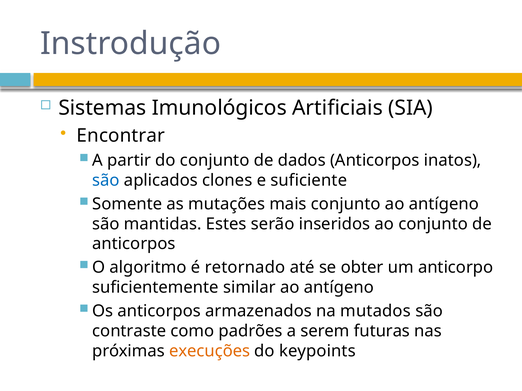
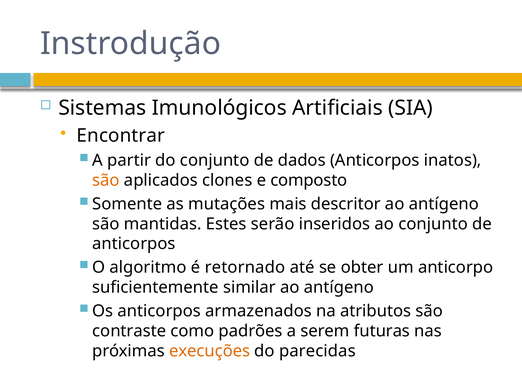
são colour: blue -> orange (106, 181)
suficiente: suficiente -> composto (309, 181)
mais conjunto: conjunto -> descritor (346, 204)
mutados: mutados -> atributos (376, 311)
keypoints: keypoints -> parecidas (317, 351)
